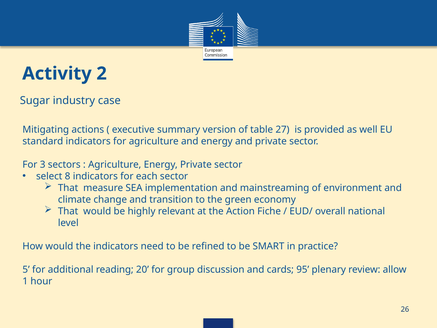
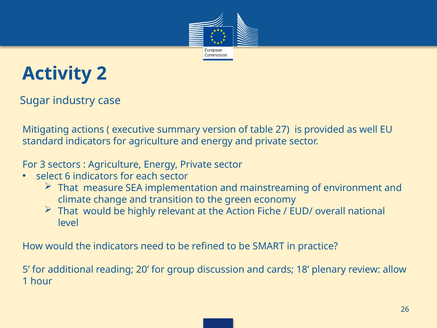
8: 8 -> 6 (68, 176)
95: 95 -> 18 (303, 269)
